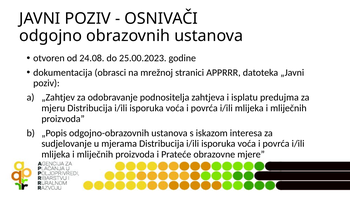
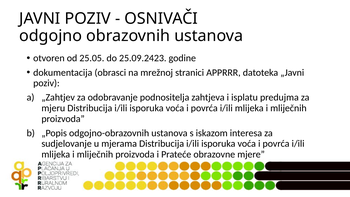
24.08: 24.08 -> 25.05 (92, 58)
25.00.2023: 25.00.2023 -> 25.09.2423 (143, 58)
